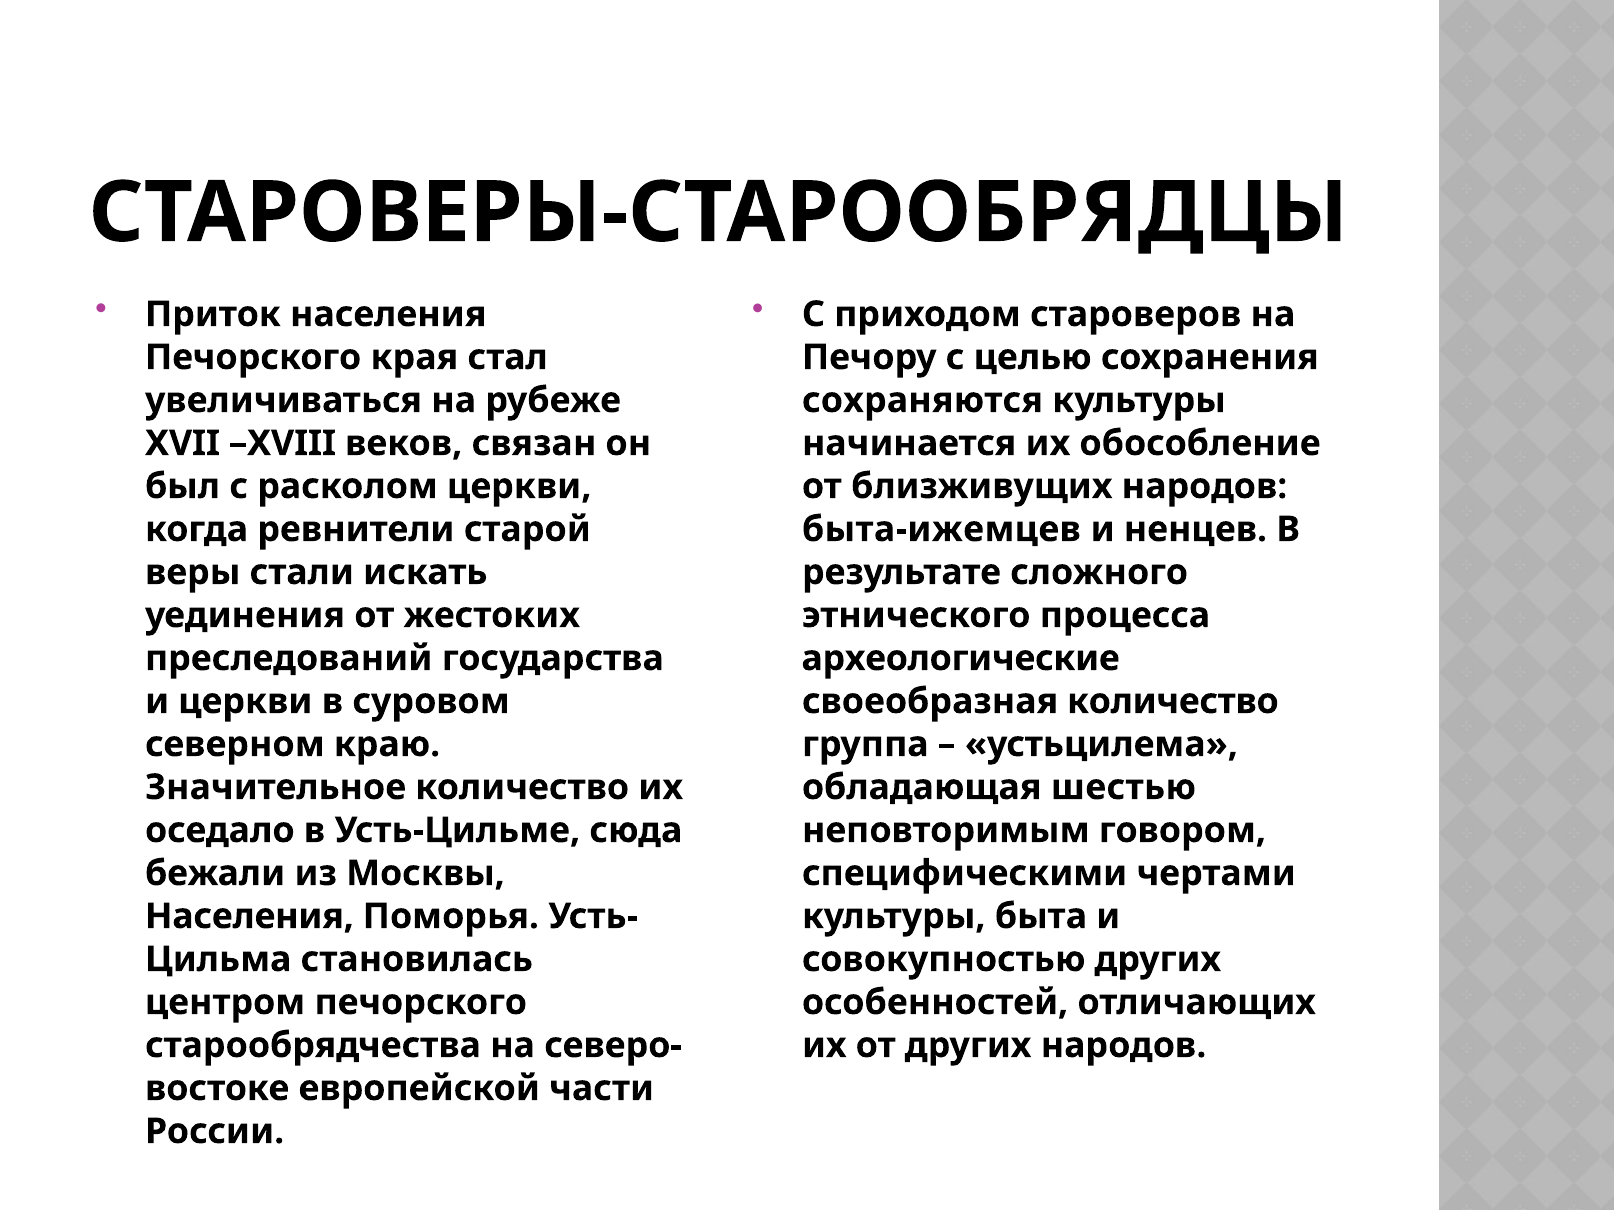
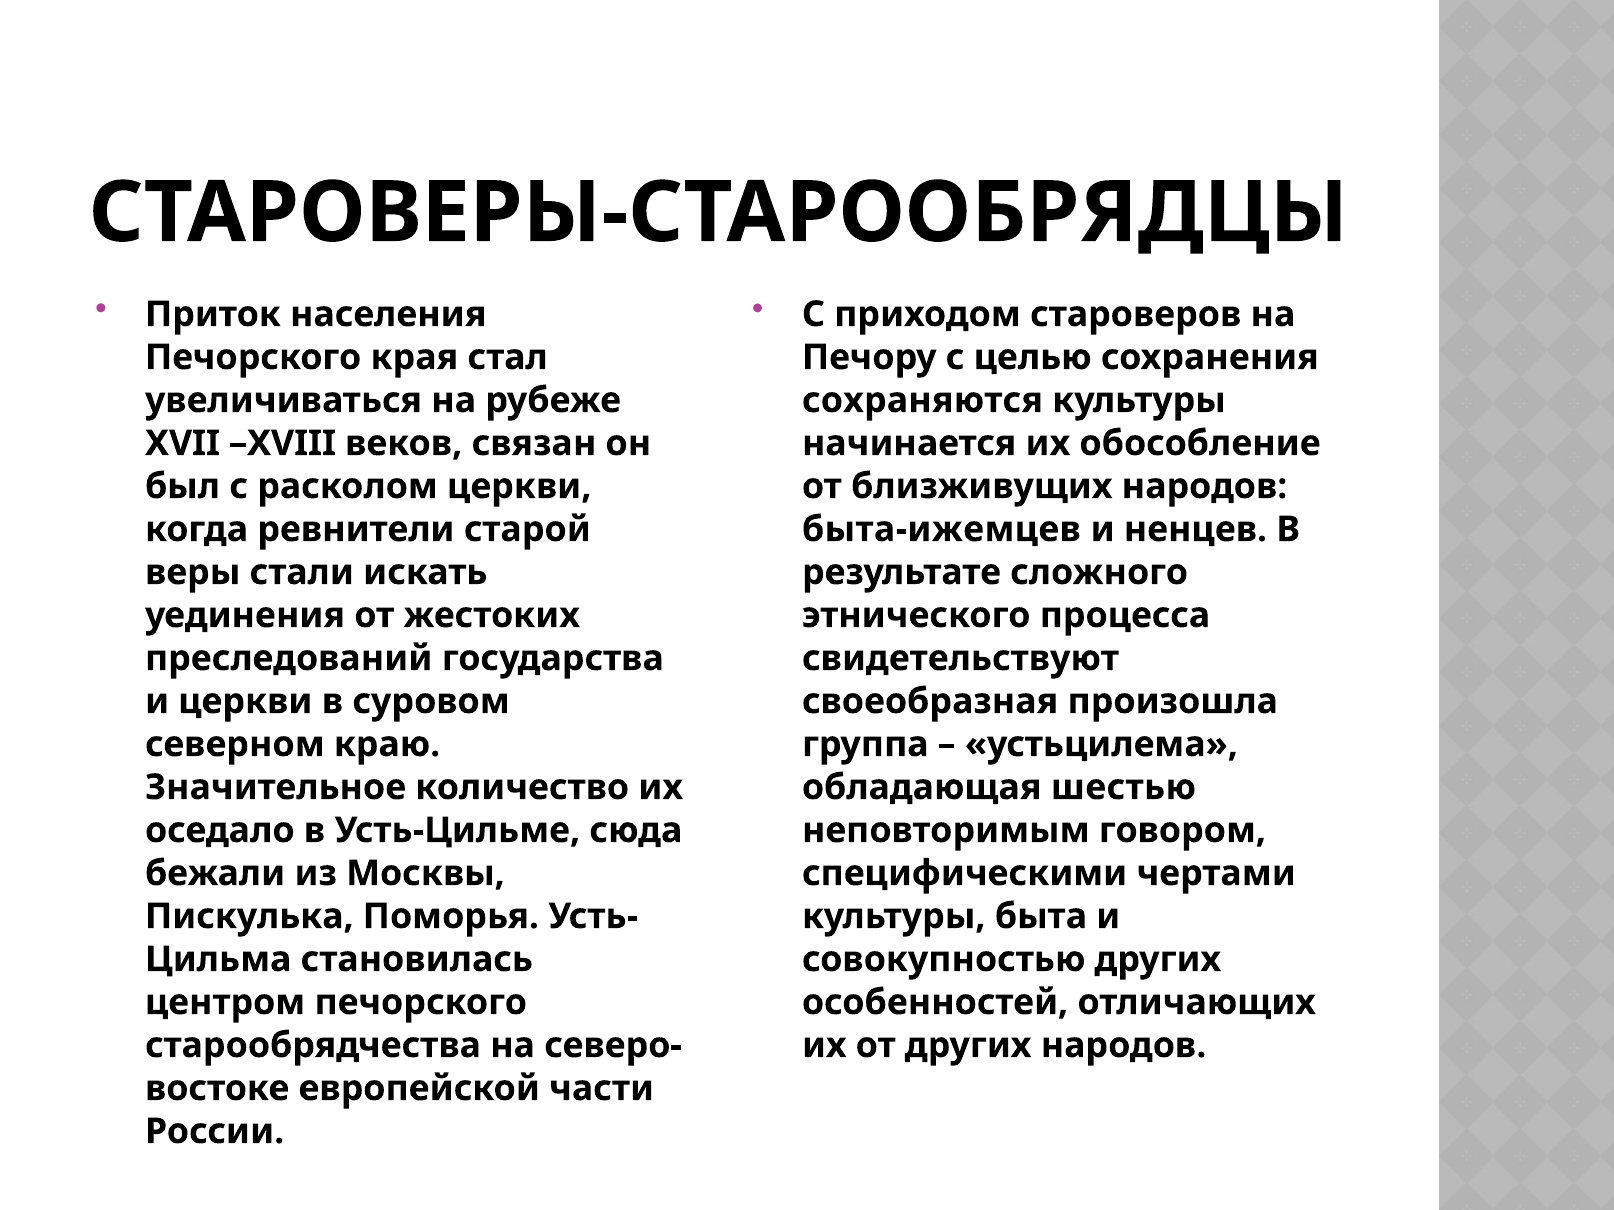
археологические: археологические -> свидетельствуют (960, 659)
своеобразная количество: количество -> произошла (1173, 702)
Населения: Населения -> Пискулька (249, 917)
